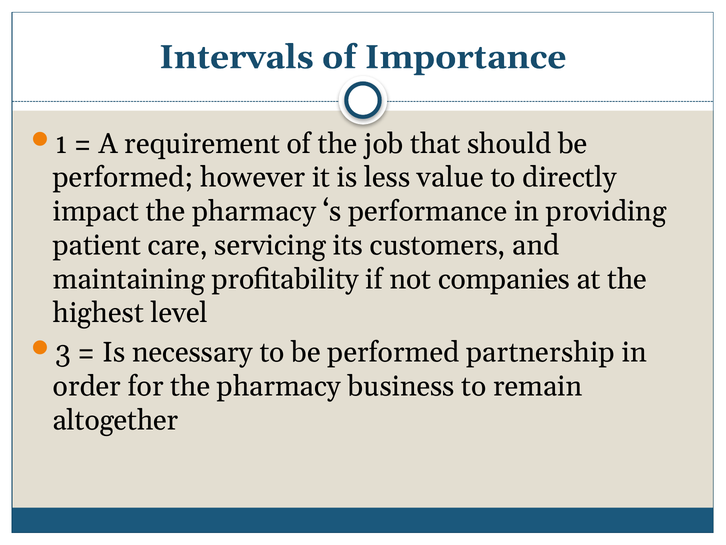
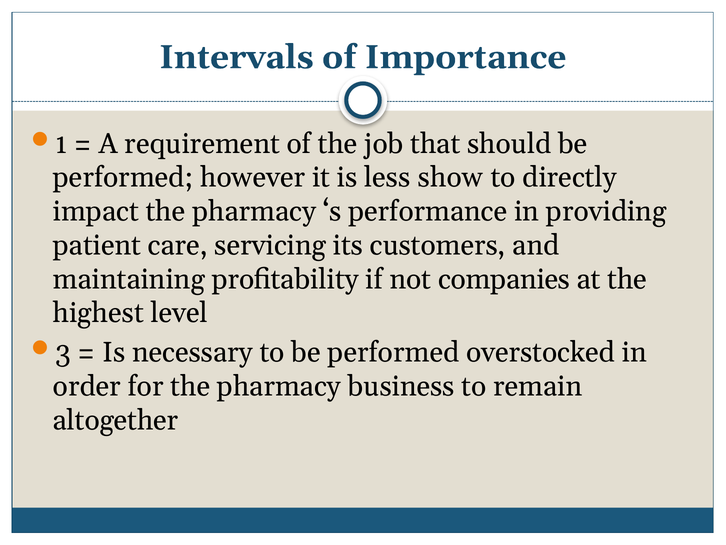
value: value -> show (450, 177)
partnership: partnership -> overstocked (541, 352)
